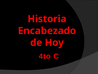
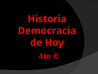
Encabezado: Encabezado -> Democracia (47, 31)
